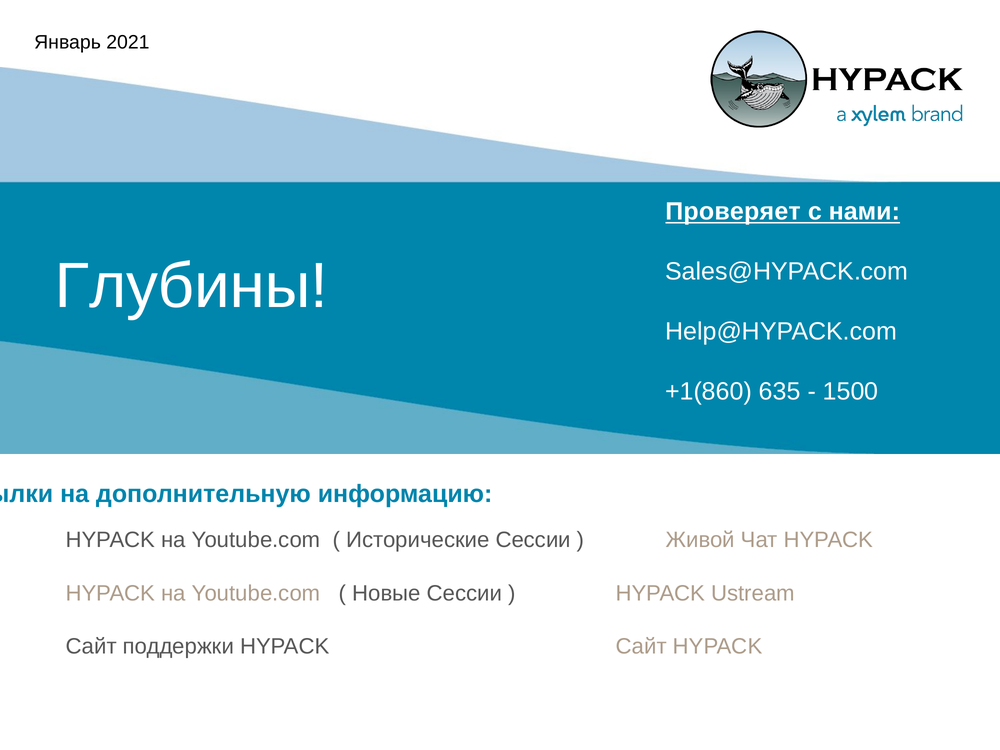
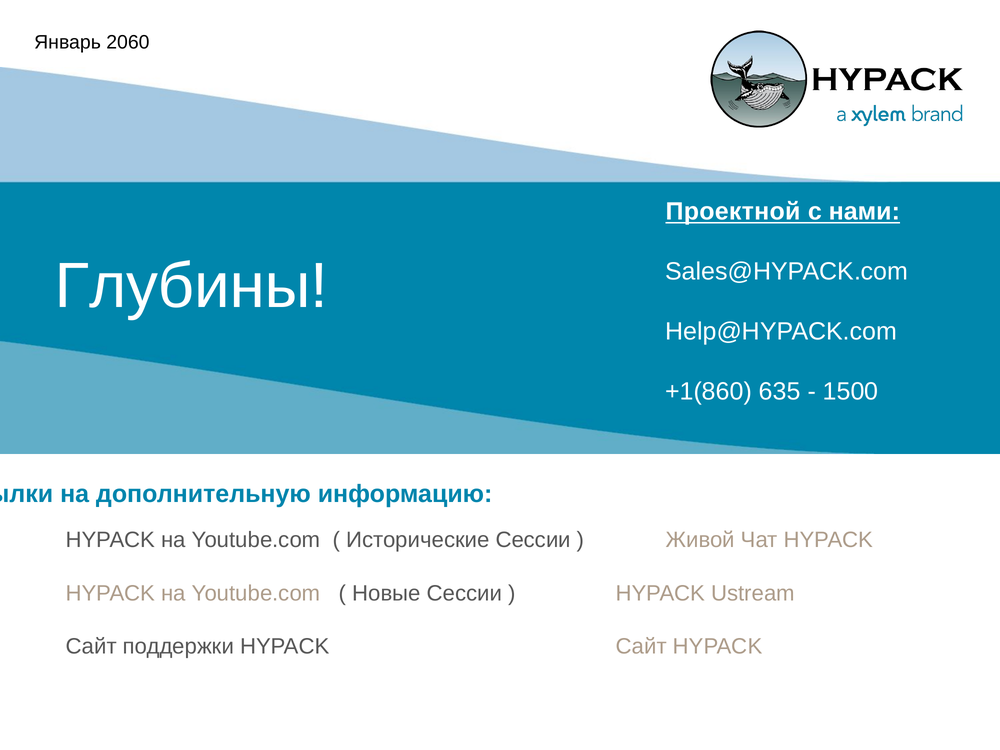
2021: 2021 -> 2060 (128, 42)
Проверяет: Проверяет -> Проектной (733, 212)
